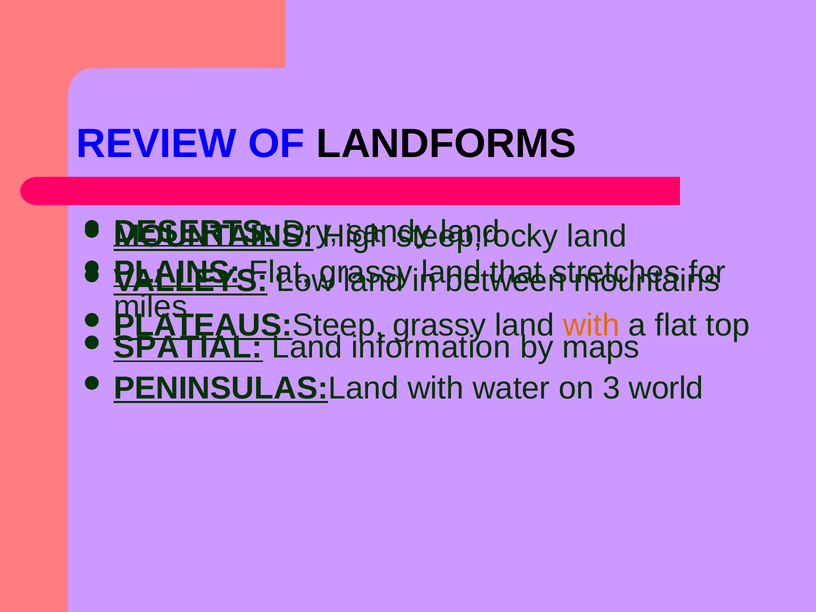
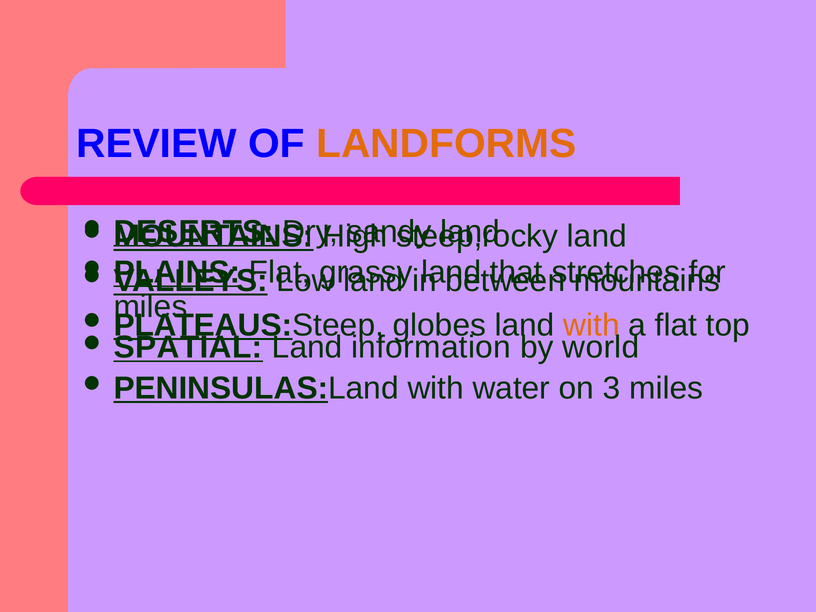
LANDFORMS colour: black -> orange (446, 144)
grassy: grassy -> globes (439, 325)
maps: maps -> world (601, 347)
3 world: world -> miles (666, 388)
